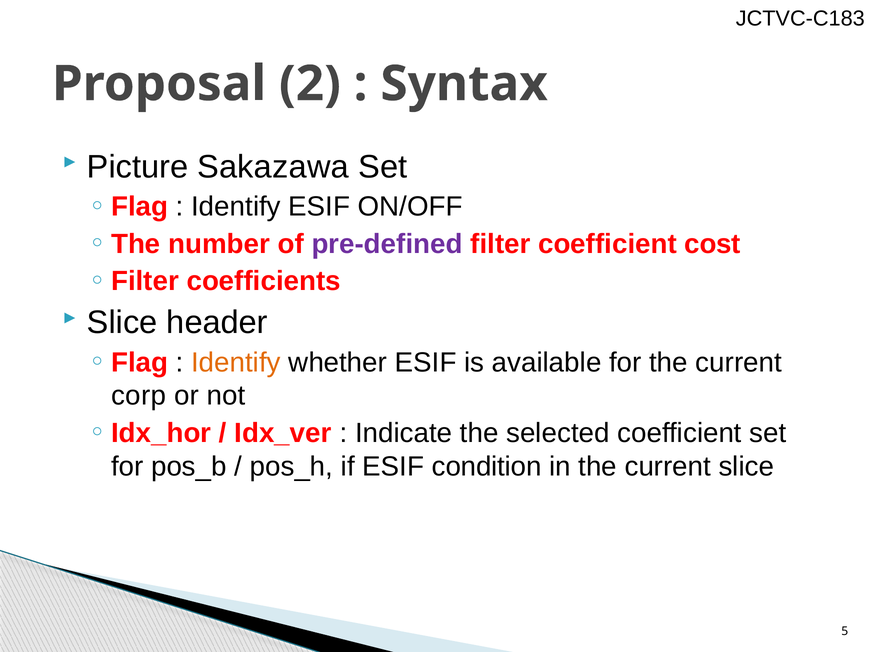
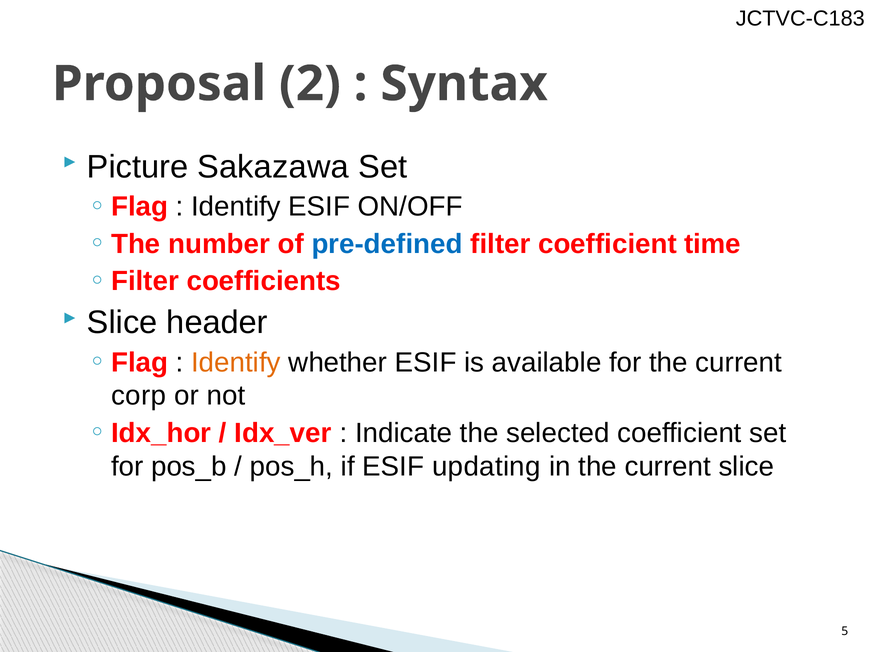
pre-defined colour: purple -> blue (387, 244)
cost: cost -> time (713, 244)
condition: condition -> updating (486, 466)
